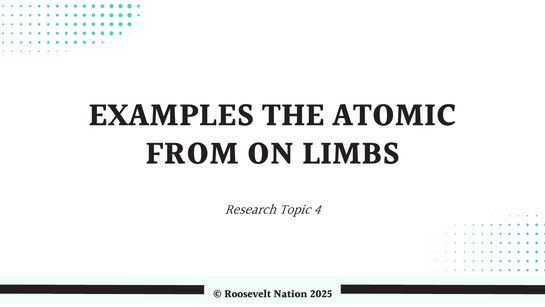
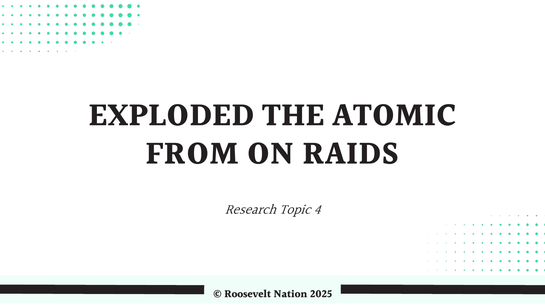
EXAMPLES: EXAMPLES -> EXPLODED (171, 116)
LIMBS: LIMBS -> RAIDS (351, 154)
